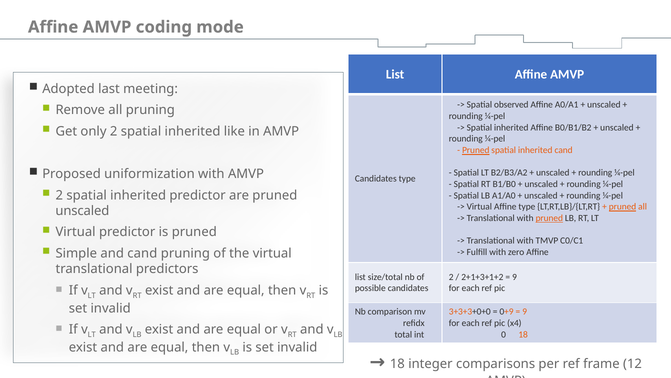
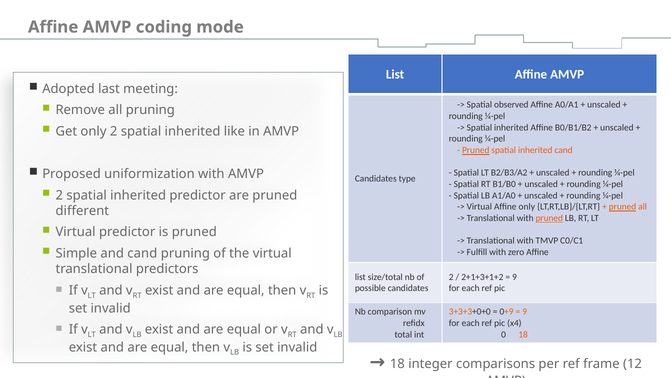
Affine type: type -> only (527, 206)
unscaled: unscaled -> different (82, 211)
